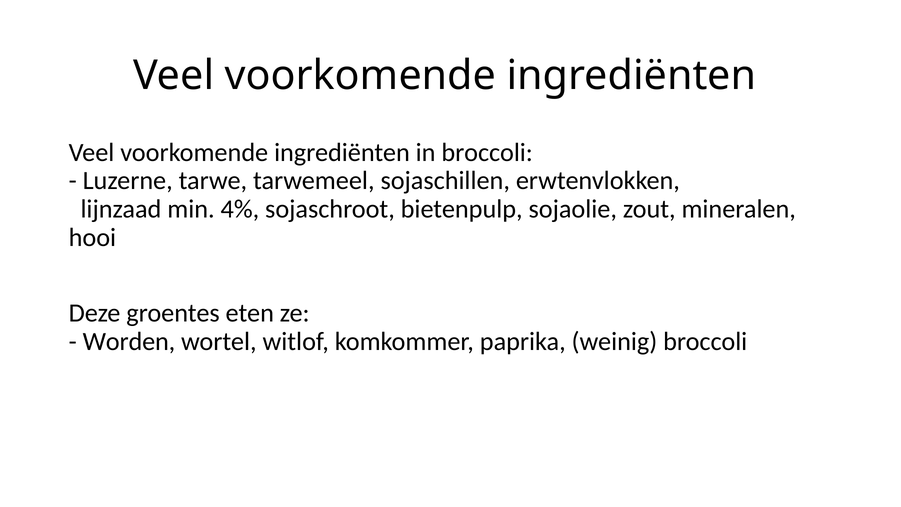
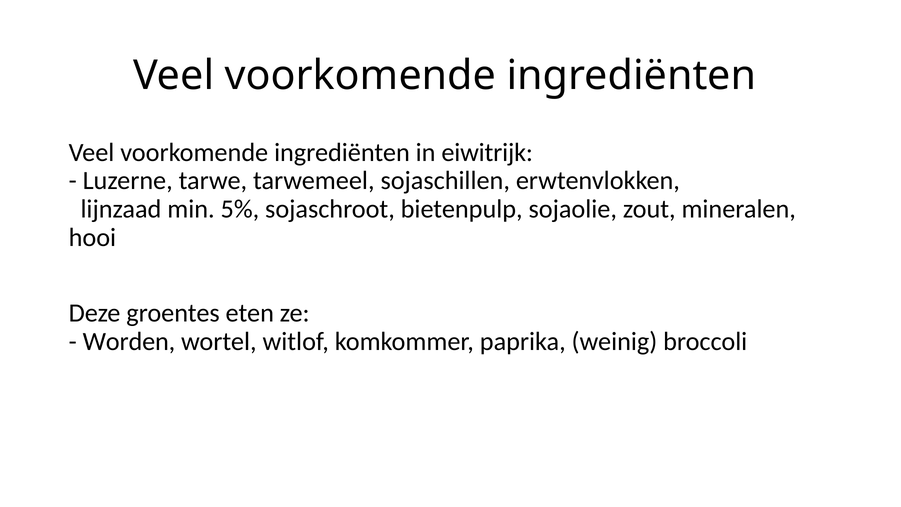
in broccoli: broccoli -> eiwitrijk (487, 152)
4%: 4% -> 5% (240, 209)
